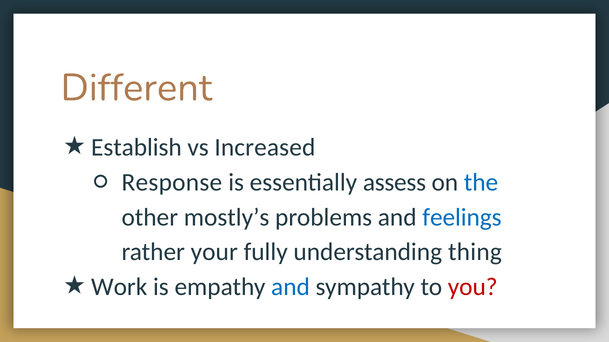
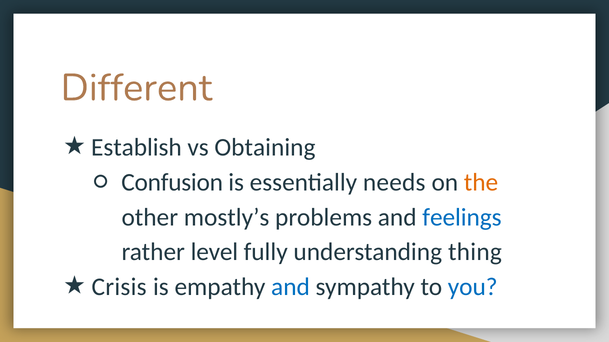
Increased: Increased -> Obtaining (265, 148)
Response: Response -> Confusion (172, 183)
assess: assess -> needs (394, 183)
the colour: blue -> orange (481, 183)
your: your -> level (214, 253)
Work: Work -> Crisis (119, 288)
you colour: red -> blue (473, 288)
